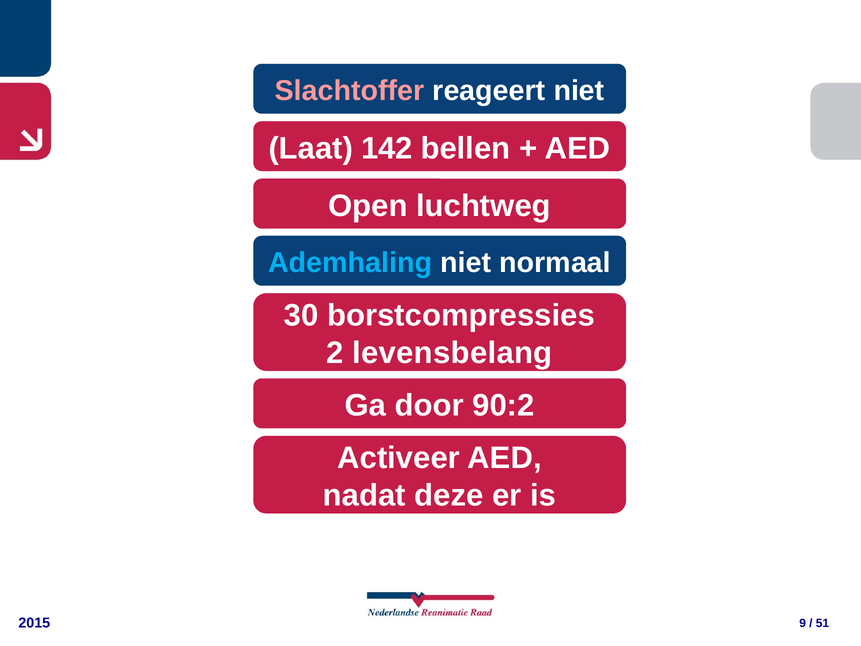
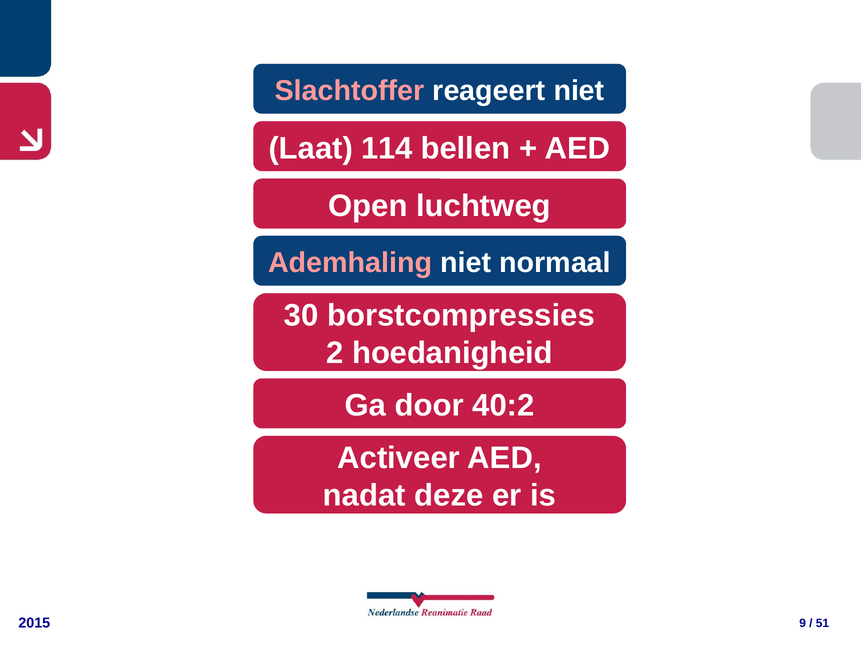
142: 142 -> 114 (387, 148)
Ademhaling colour: light blue -> pink (350, 263)
levensbelang: levensbelang -> hoedanigheid (453, 353)
90:2: 90:2 -> 40:2 (503, 405)
